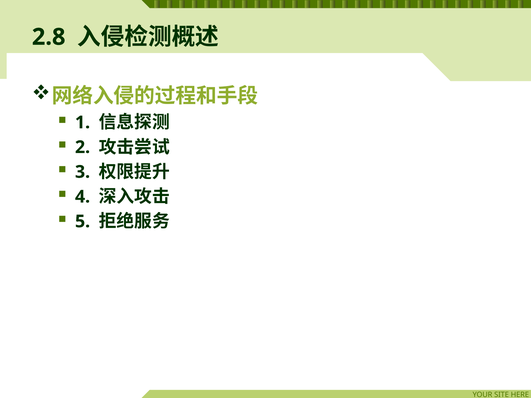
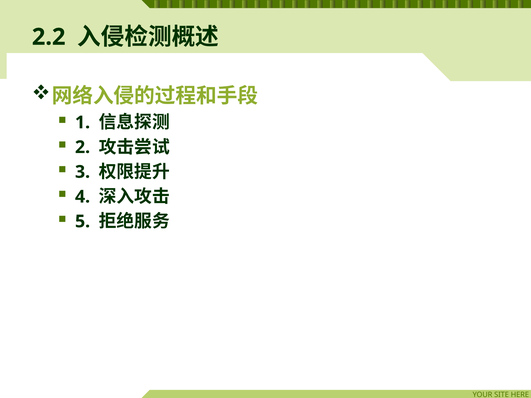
2.8: 2.8 -> 2.2 (49, 37)
